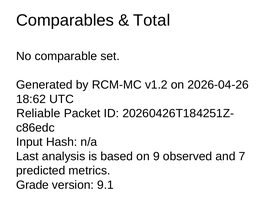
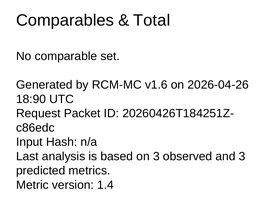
v1.2: v1.2 -> v1.6 (156, 85)
18:62: 18:62 -> 18:90 (31, 99)
Reliable: Reliable -> Request (38, 114)
on 9: 9 -> 3 (156, 157)
and 7: 7 -> 3 (242, 157)
Grade: Grade -> Metric (32, 186)
9.1: 9.1 -> 1.4 (106, 186)
